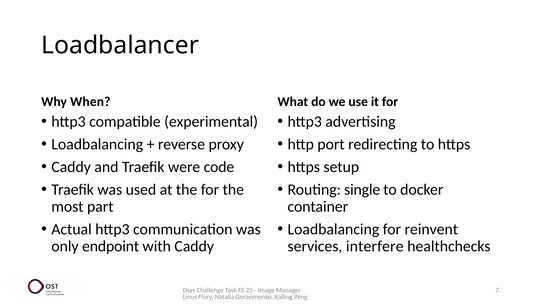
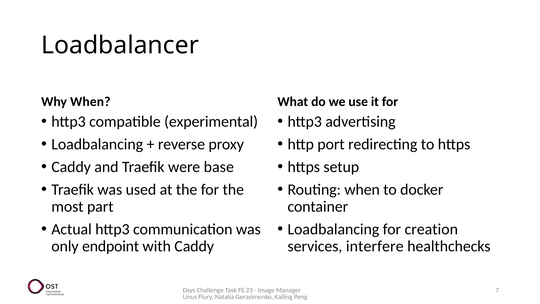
code: code -> base (219, 167)
Routing single: single -> when (362, 189)
reinvent: reinvent -> creation (431, 229)
